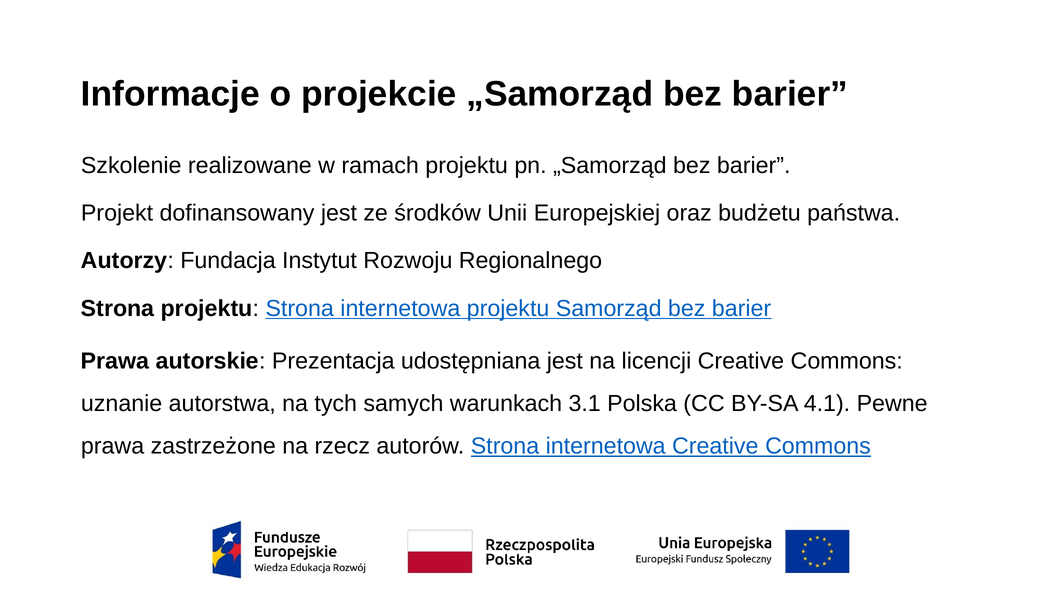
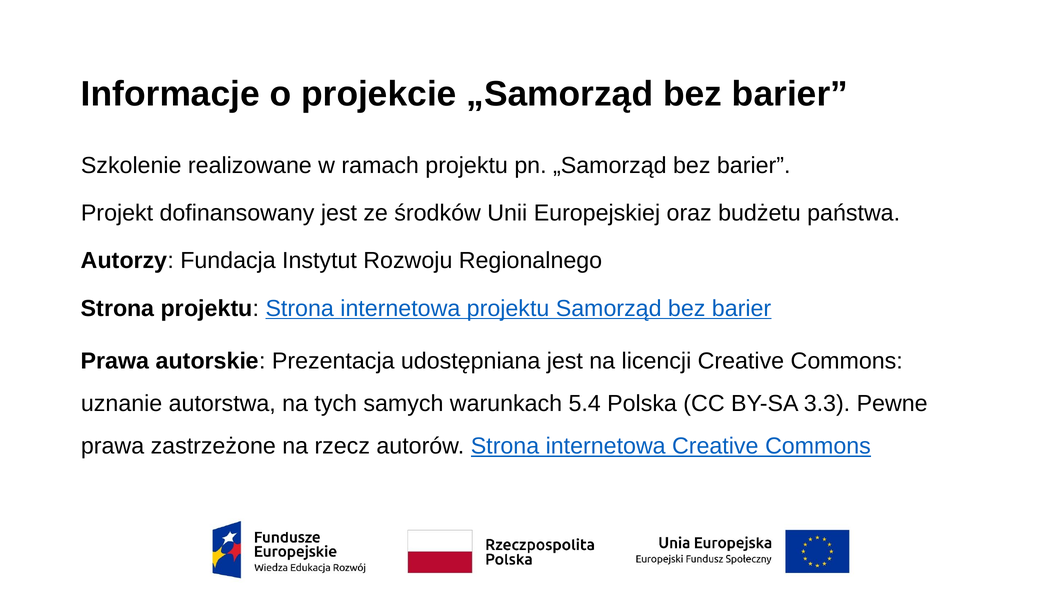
3.1: 3.1 -> 5.4 (585, 404)
4.1: 4.1 -> 3.3 (827, 404)
